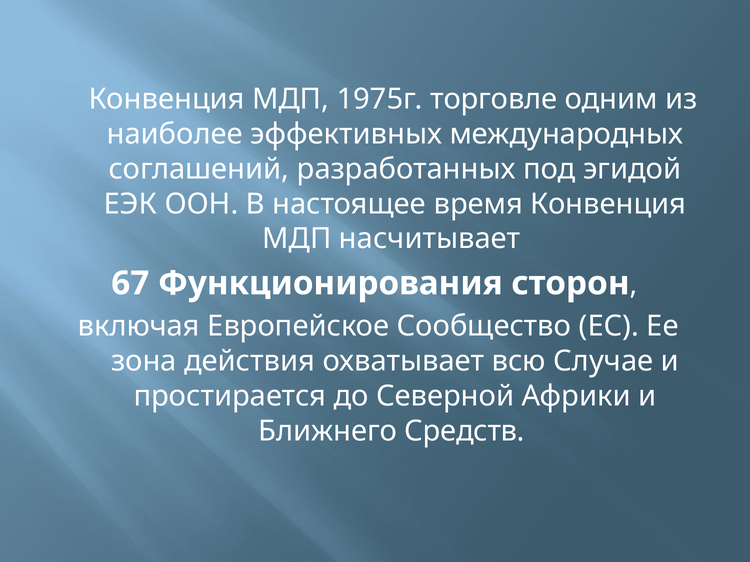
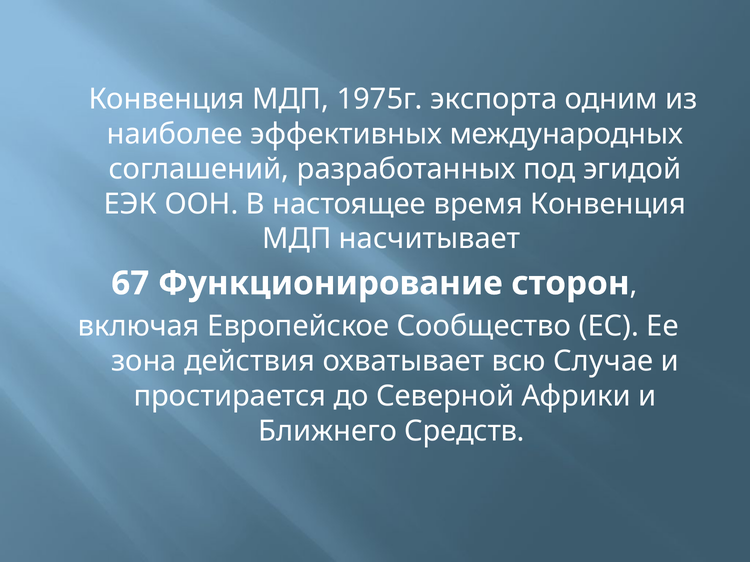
торговле: торговле -> экспорта (494, 99)
Функционирования: Функционирования -> Функционирование (330, 284)
